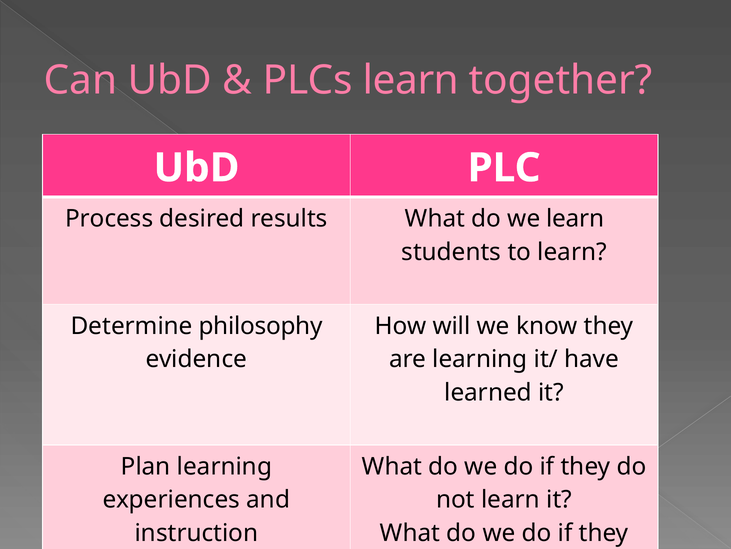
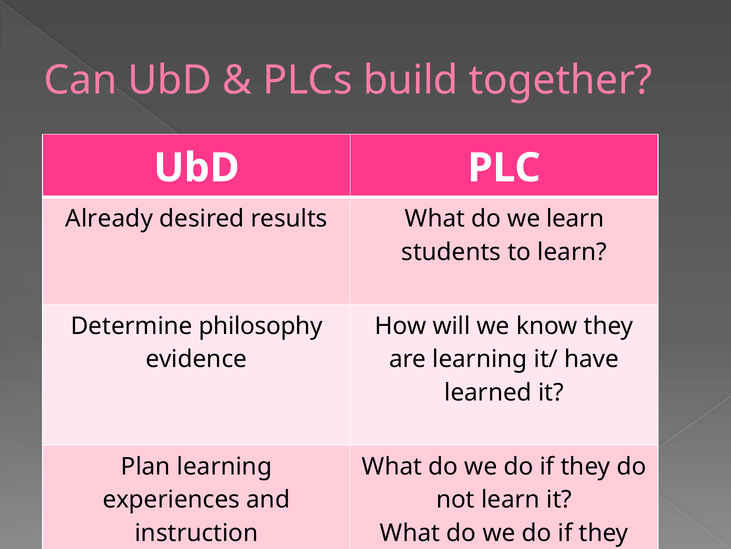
PLCs learn: learn -> build (411, 80)
Process: Process -> Already (109, 218)
